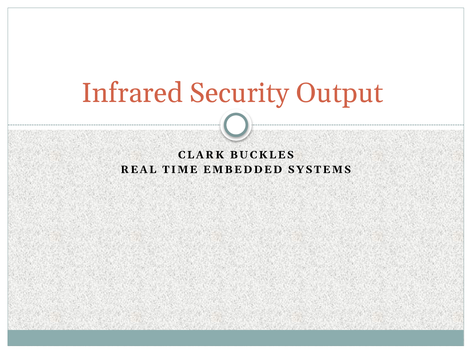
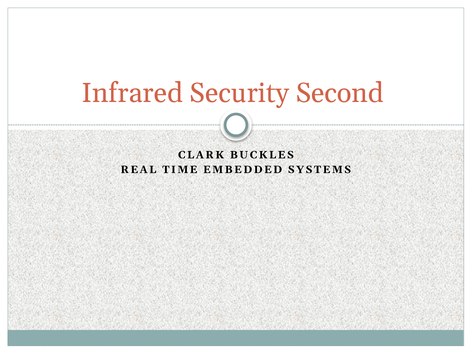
Output: Output -> Second (340, 93)
